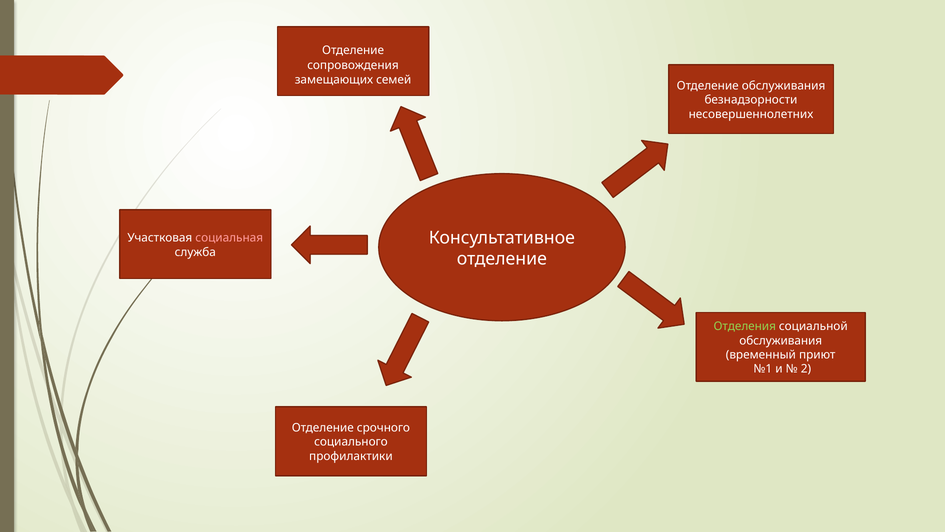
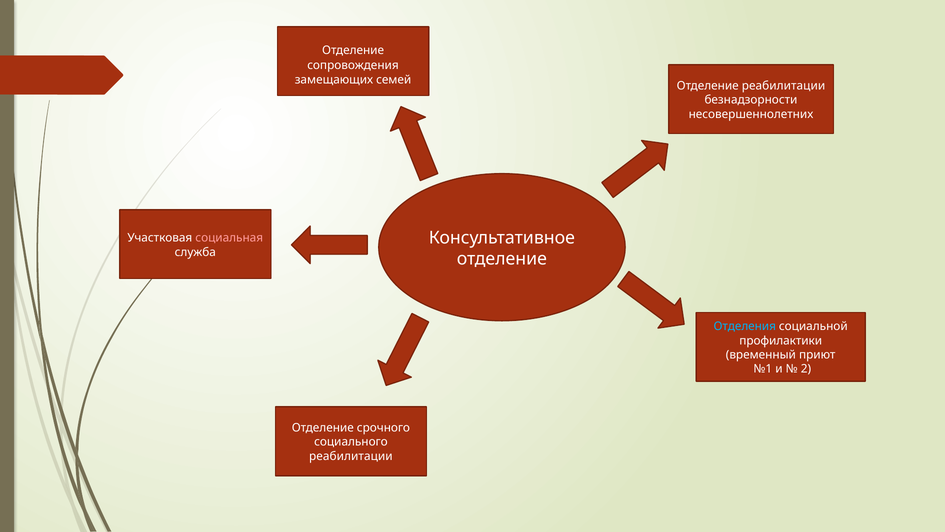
Отделение обслуживания: обслуживания -> реабилитации (784, 86)
Отделения colour: light green -> light blue (745, 326)
обслуживания: обслуживания -> профилактики (781, 340)
профилактики: профилактики -> реабилитации (351, 456)
